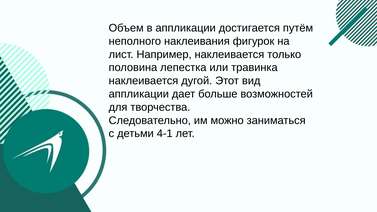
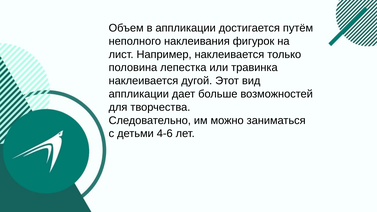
4-1: 4-1 -> 4-6 (165, 134)
